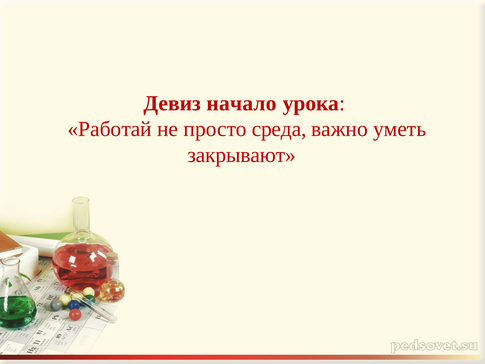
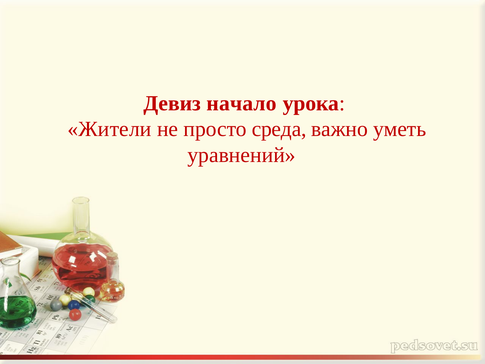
Работай: Работай -> Жители (110, 129)
закрывают: закрывают -> уравнений (242, 155)
